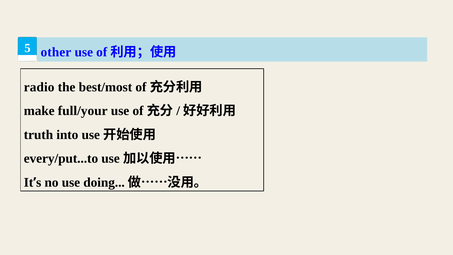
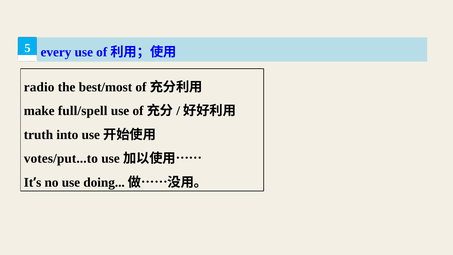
other: other -> every (56, 52)
full/your: full/your -> full/spell (83, 111)
every/put...to: every/put...to -> votes/put...to (61, 158)
